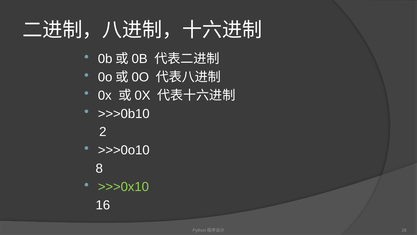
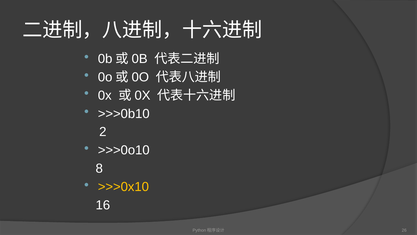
>>>0x10 colour: light green -> yellow (123, 186)
